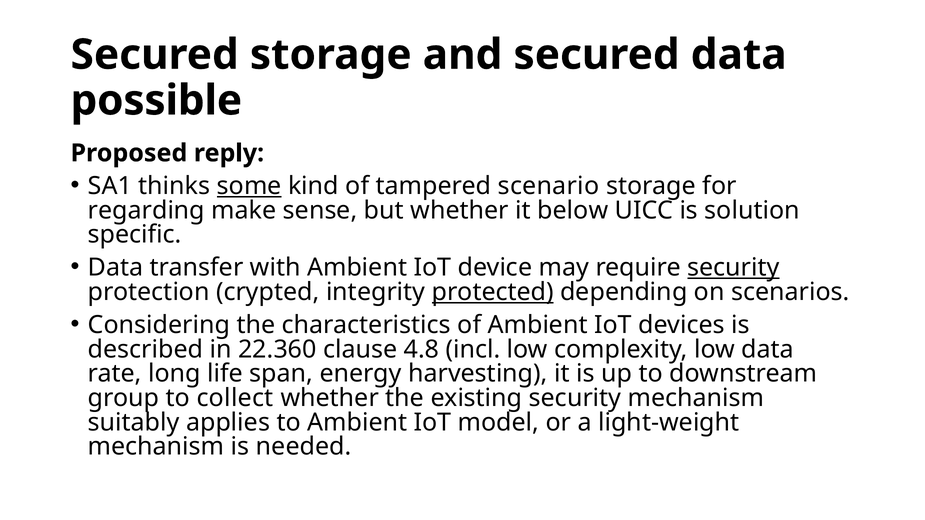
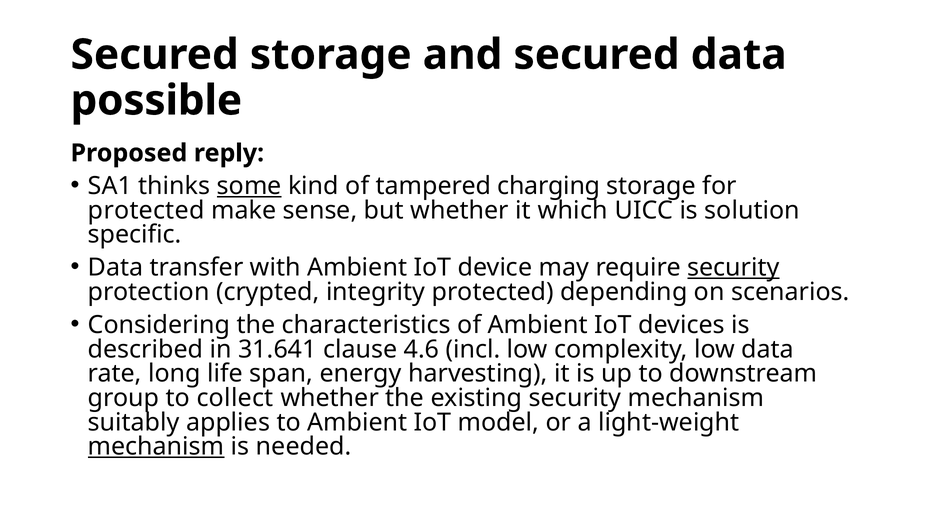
scenario: scenario -> charging (549, 186)
regarding: regarding -> protected (146, 211)
below: below -> which (573, 211)
protected underline: present -> none (493, 292)
22.360: 22.360 -> 31.641 (277, 350)
4.8: 4.8 -> 4.6 (421, 350)
mechanism underline: none -> present (156, 447)
